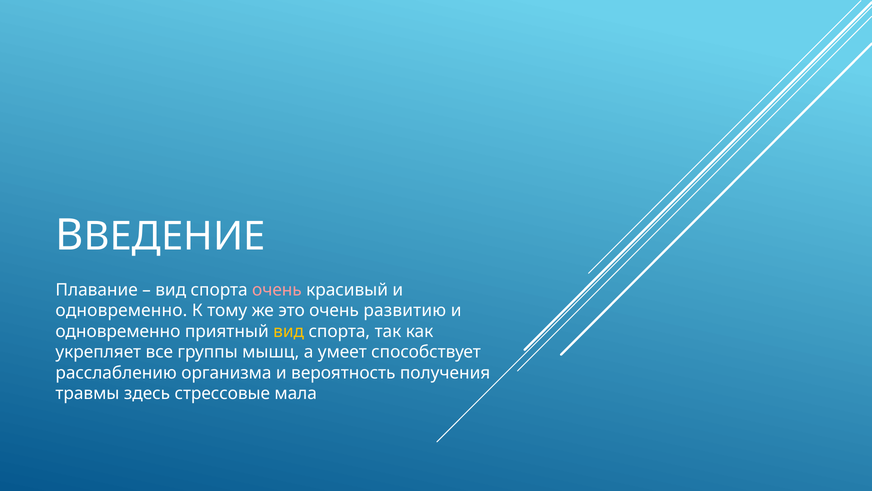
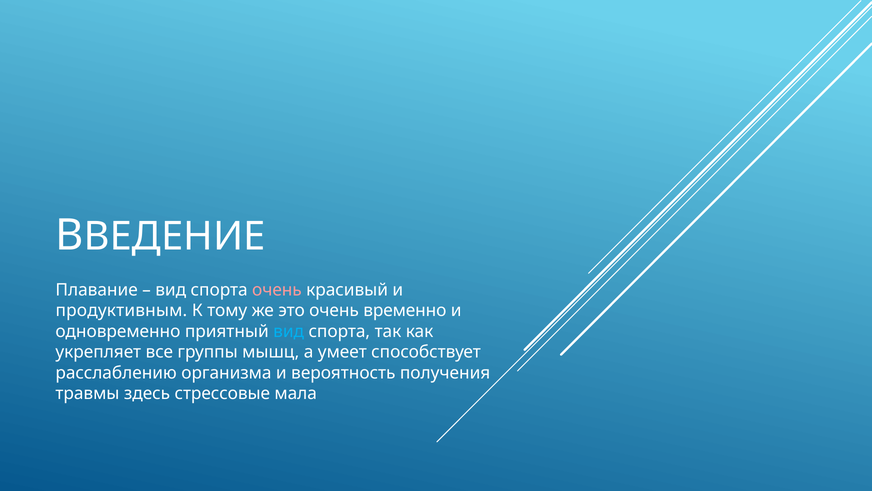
одновременно: одновременно -> продуктивным (121, 310)
развитию: развитию -> временно (405, 310)
вид colour: yellow -> light blue (289, 331)
